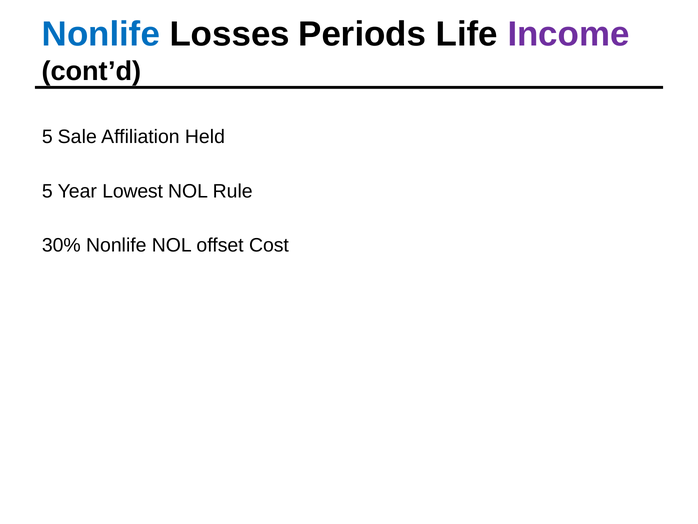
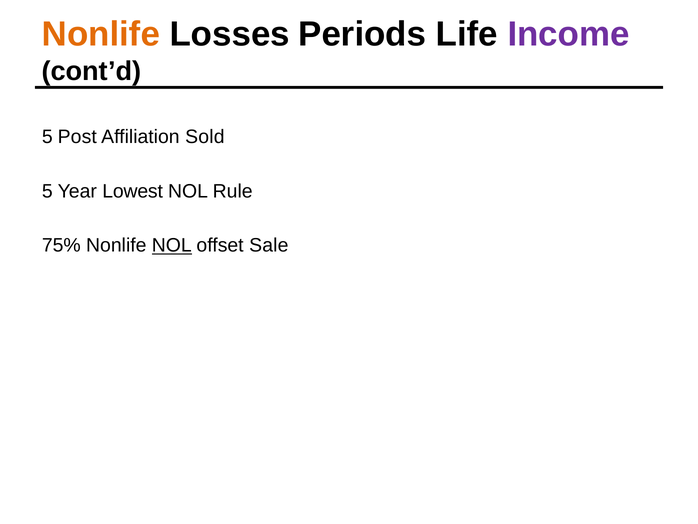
Nonlife colour: blue -> orange (101, 34)
Sale: Sale -> Post (77, 137)
Held: Held -> Sold (205, 137)
30%: 30% -> 75% (61, 245)
NOL underline: none -> present (172, 245)
Cost: Cost -> Sale (269, 245)
